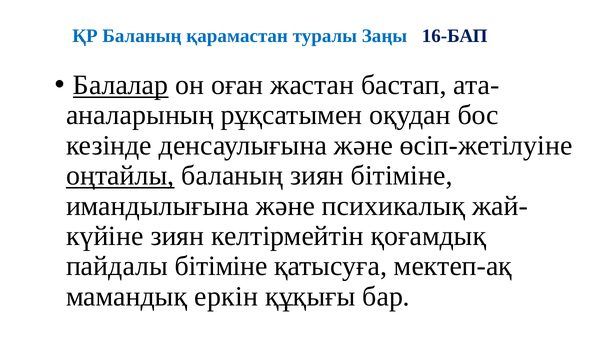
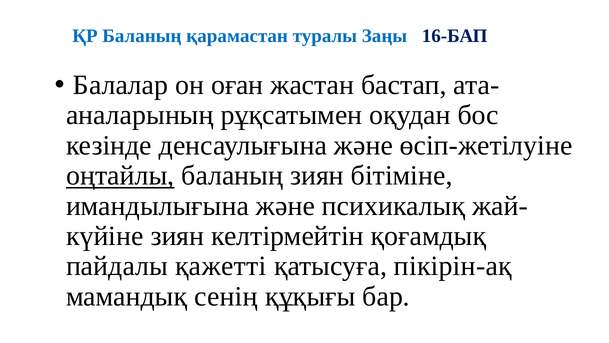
Балалар underline: present -> none (121, 85)
пайдалы бiтiмiне: бiтiмiне -> қажетті (221, 266)
мектеп-ақ: мектеп-ақ -> пікірін-ақ (453, 266)
еркін: еркін -> сенің (226, 296)
